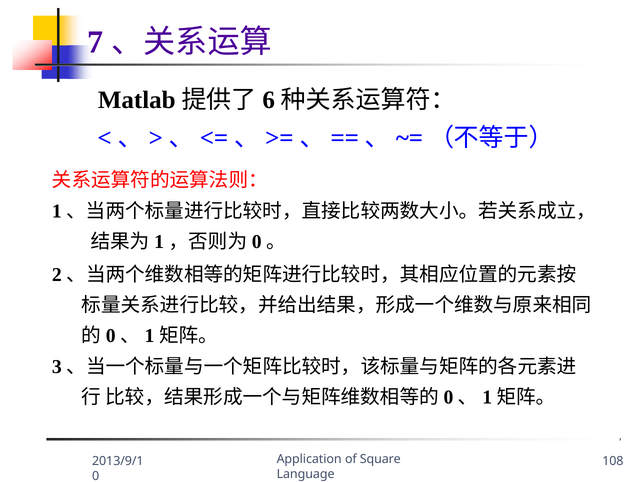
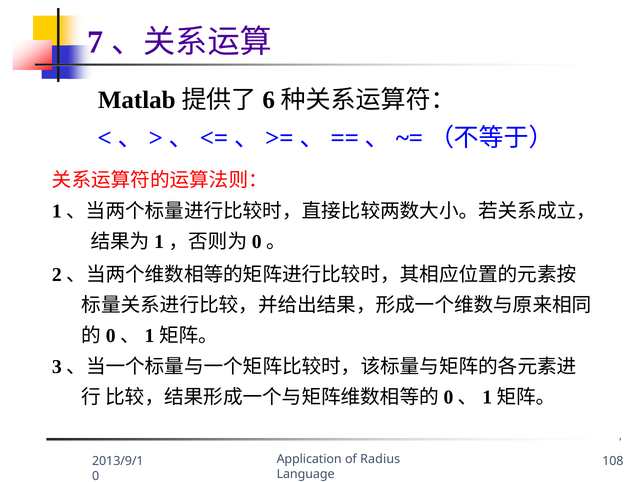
Square: Square -> Radius (380, 459)
